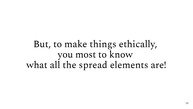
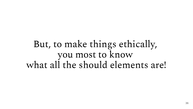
spread: spread -> should (93, 65)
